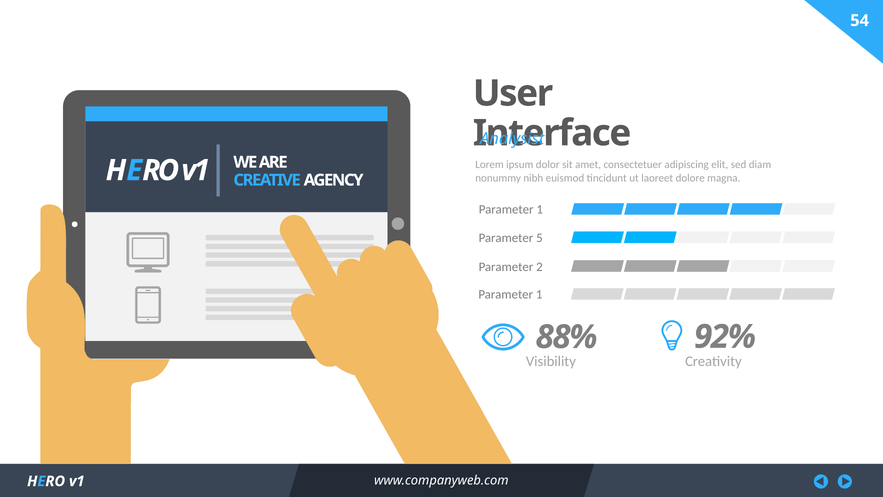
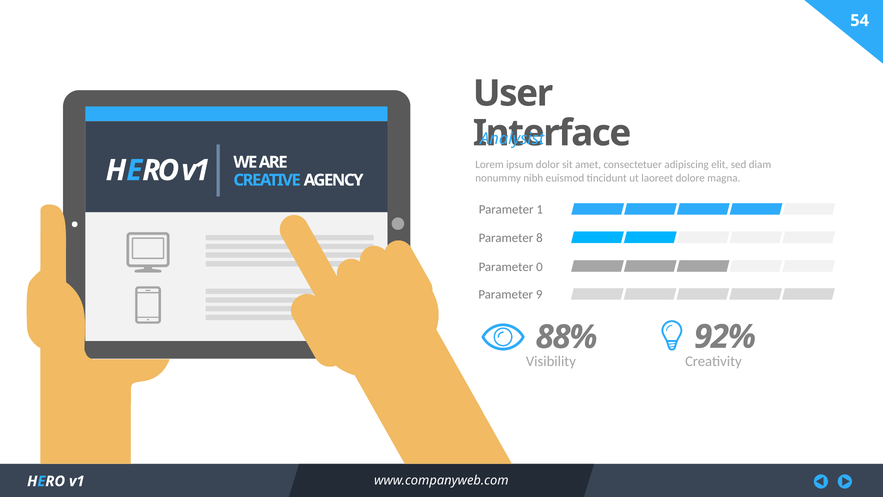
5: 5 -> 8 (539, 238)
2: 2 -> 0 (539, 267)
1: 1 -> 9 (539, 295)
